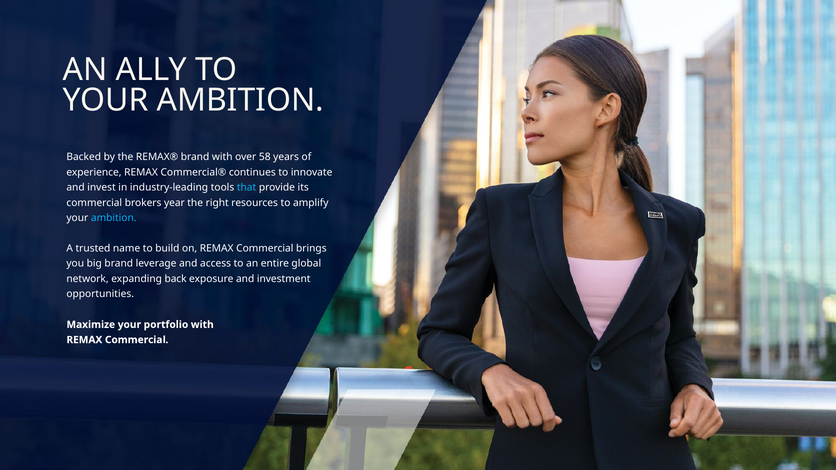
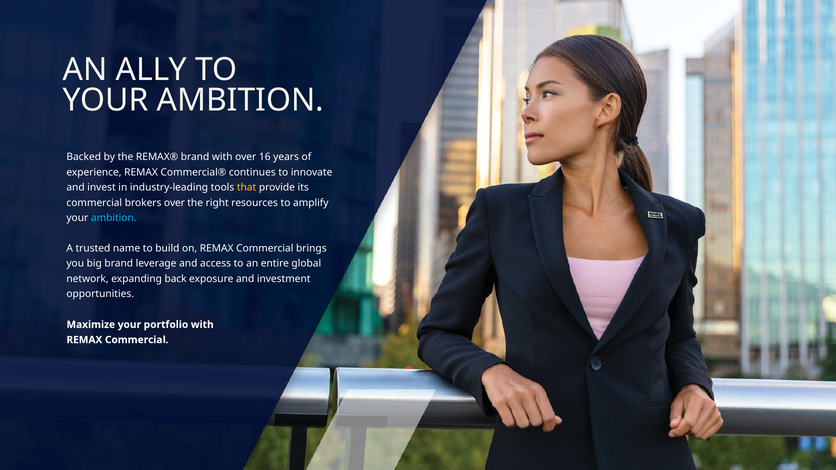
58: 58 -> 16 (265, 157)
that colour: light blue -> yellow (247, 188)
brokers year: year -> over (174, 203)
